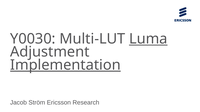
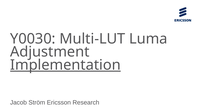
Luma underline: present -> none (148, 39)
